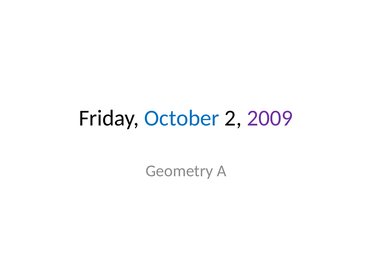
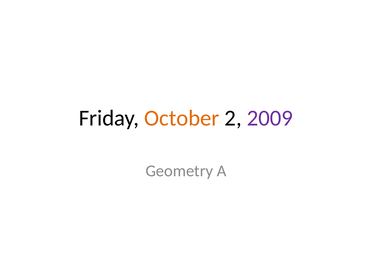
October colour: blue -> orange (182, 118)
